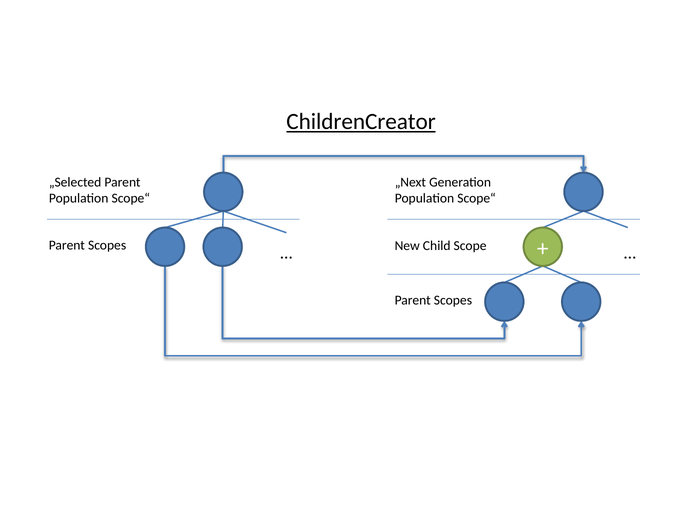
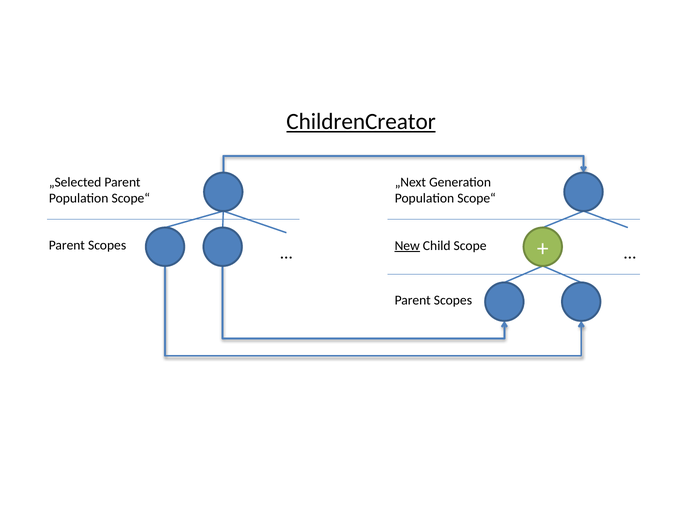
New underline: none -> present (407, 246)
